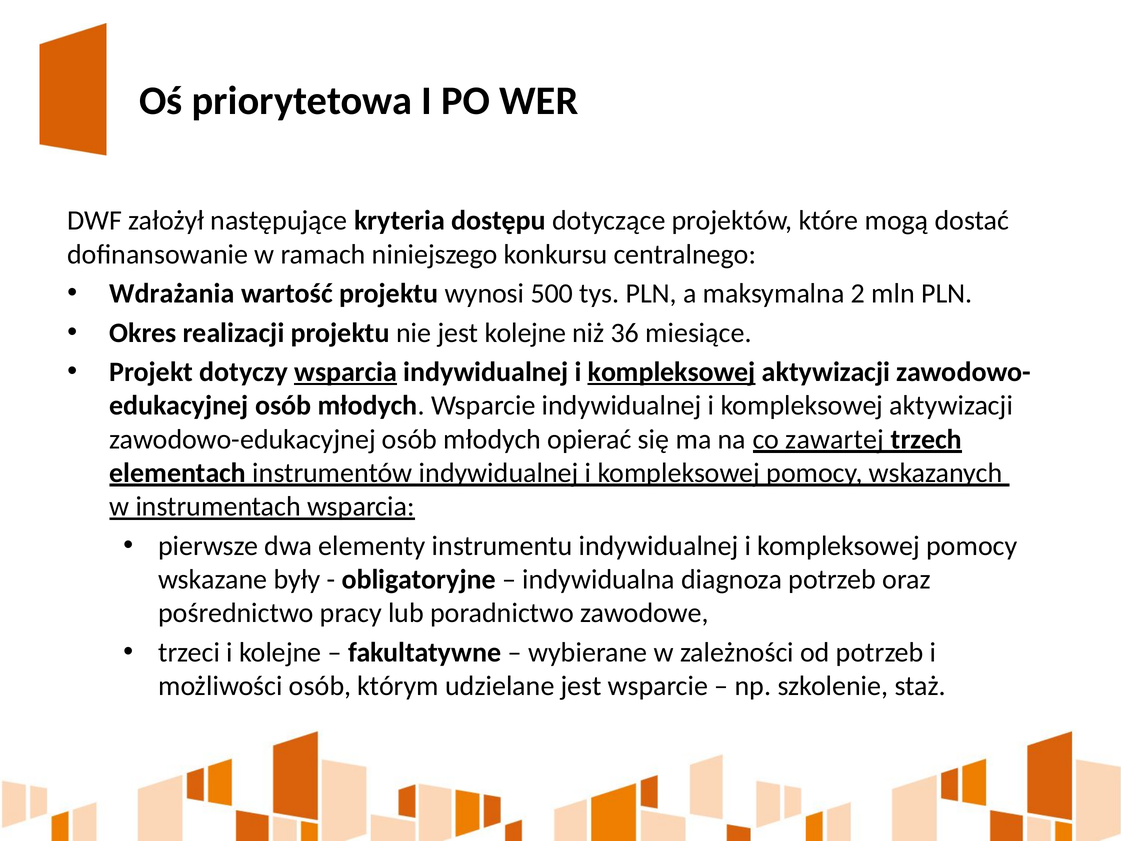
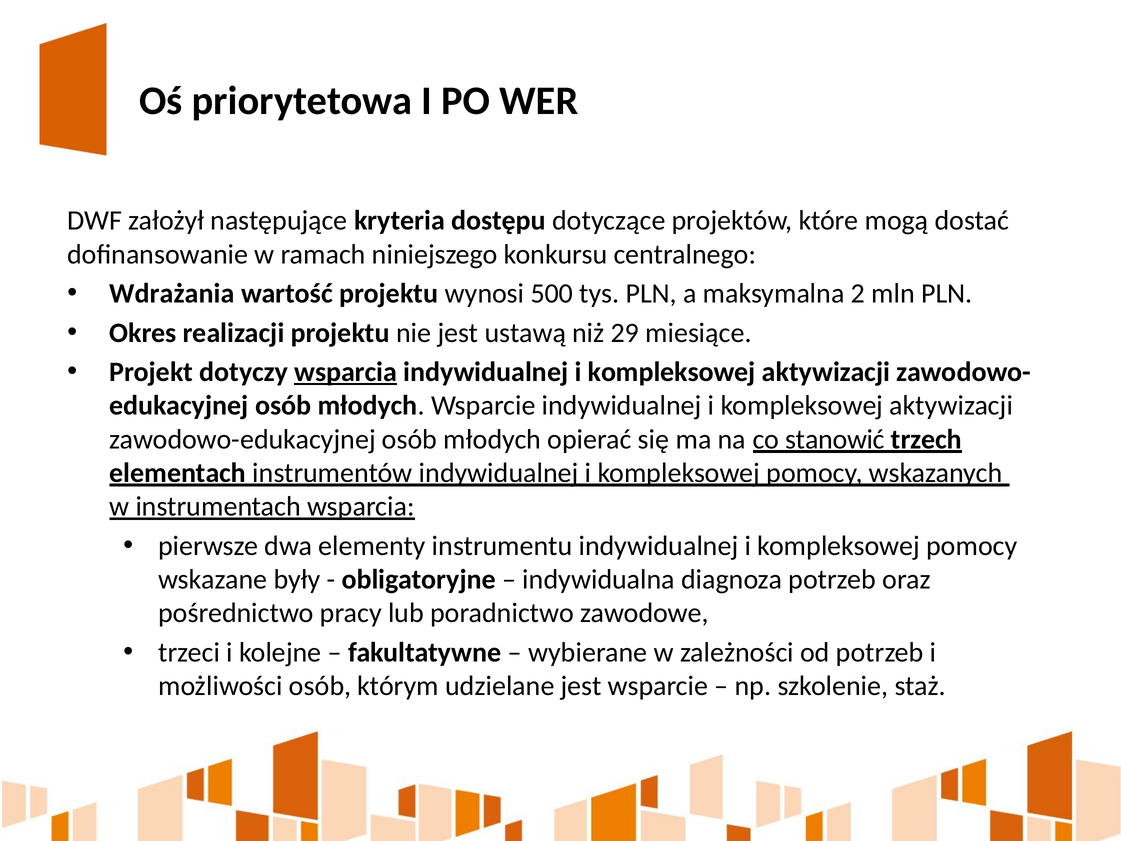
jest kolejne: kolejne -> ustawą (525, 333)
36: 36 -> 29 (625, 333)
kompleksowej underline: present -> none (672, 372)
zawartej: zawartej -> stanowić (835, 439)
